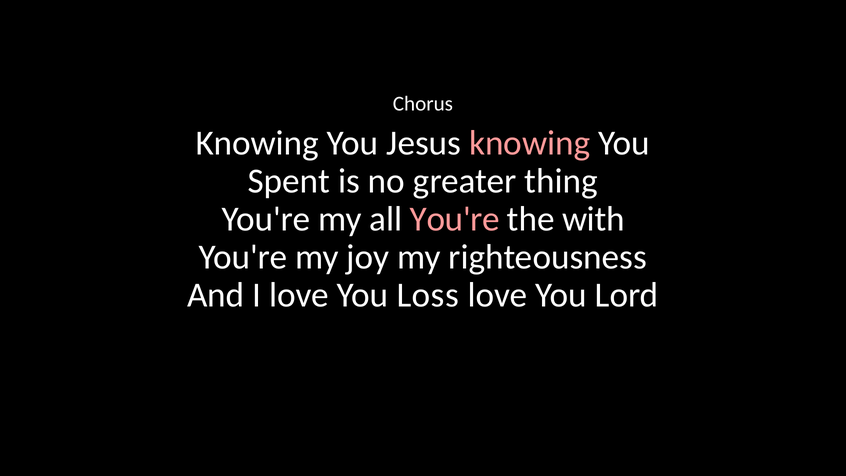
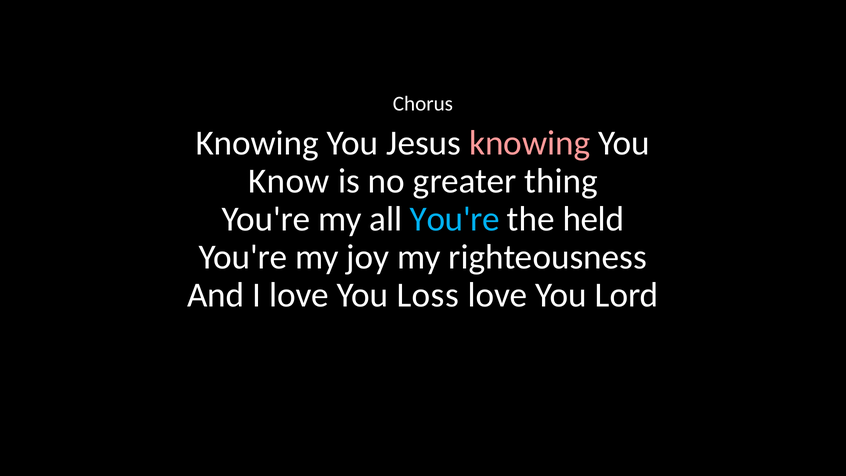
Spent: Spent -> Know (289, 181)
You're colour: pink -> light blue (455, 219)
with: with -> held (593, 219)
